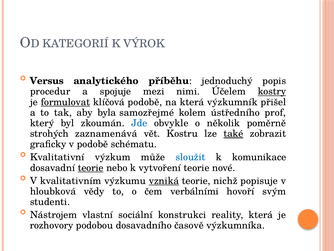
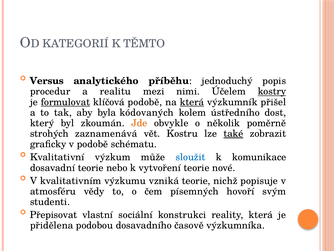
VÝROK: VÝROK -> TĚMTO (144, 44)
spojuje: spojuje -> realitu (115, 91)
která underline: none -> present (192, 102)
samozřejmé: samozřejmé -> kódovaných (147, 112)
prof: prof -> dost (275, 112)
Jde colour: blue -> orange (139, 123)
teorie underline: present -> none (91, 167)
vzniká underline: present -> none (164, 180)
hloubková: hloubková -> atmosféru (53, 191)
verbálními: verbálními -> písemných (194, 191)
Nástrojem: Nástrojem -> Přepisovat (54, 215)
rozhovory: rozhovory -> přidělena (52, 225)
